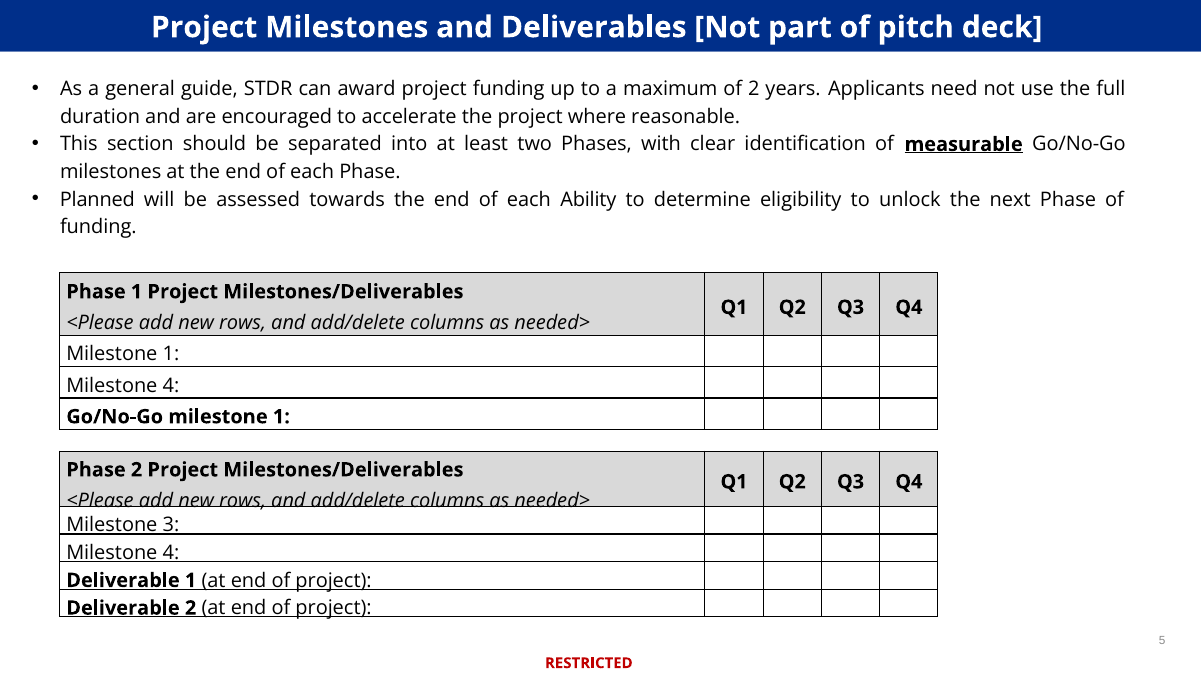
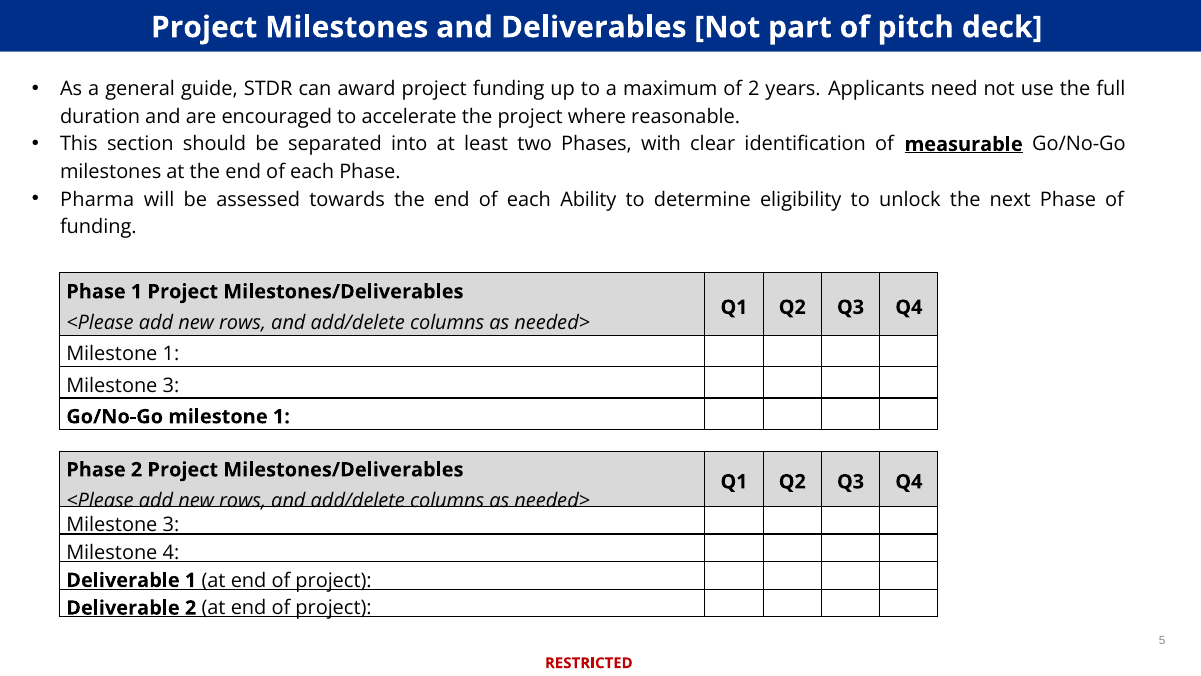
Planned: Planned -> Pharma (97, 199)
4: 4 -> 3 (171, 385)
